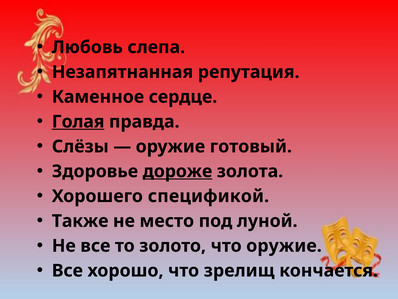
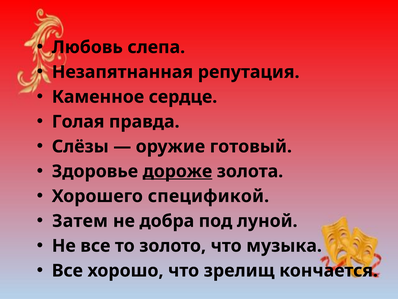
Голая underline: present -> none (78, 122)
Также: Также -> Затем (80, 221)
место: место -> добра (167, 221)
что оружие: оружие -> музыка (284, 245)
